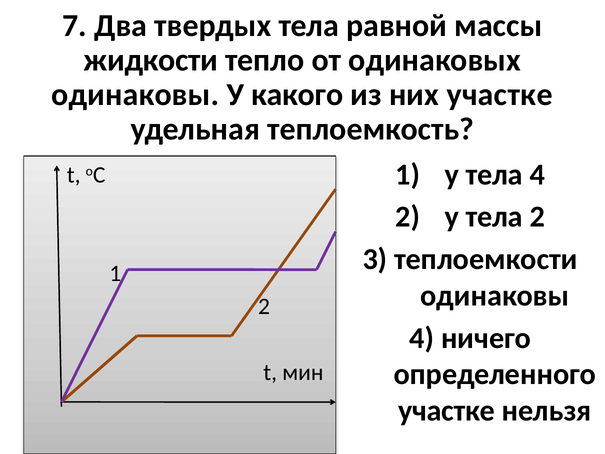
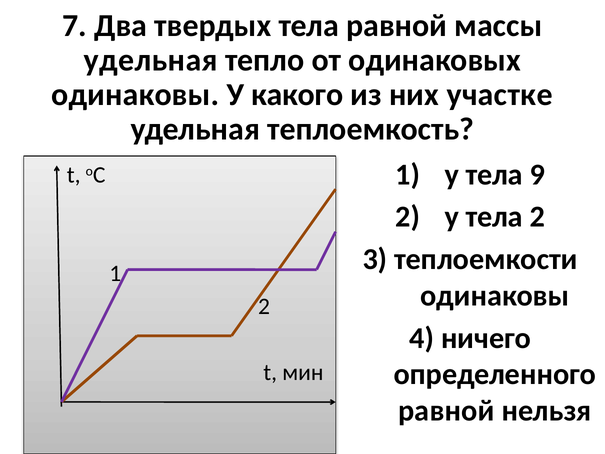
жидкости: жидкости -> удельная (151, 60)
тела 4: 4 -> 9 (537, 175)
участке: участке -> равной (446, 410)
